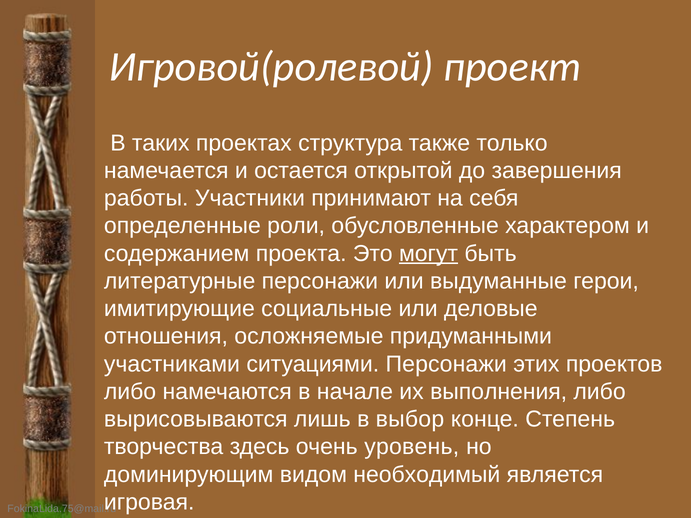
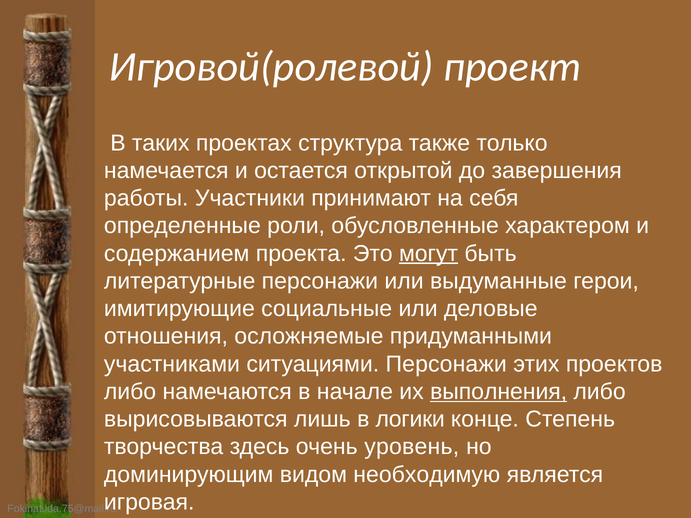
выполнения underline: none -> present (499, 392)
выбор: выбор -> логики (410, 419)
необходимый: необходимый -> необходимую (427, 475)
